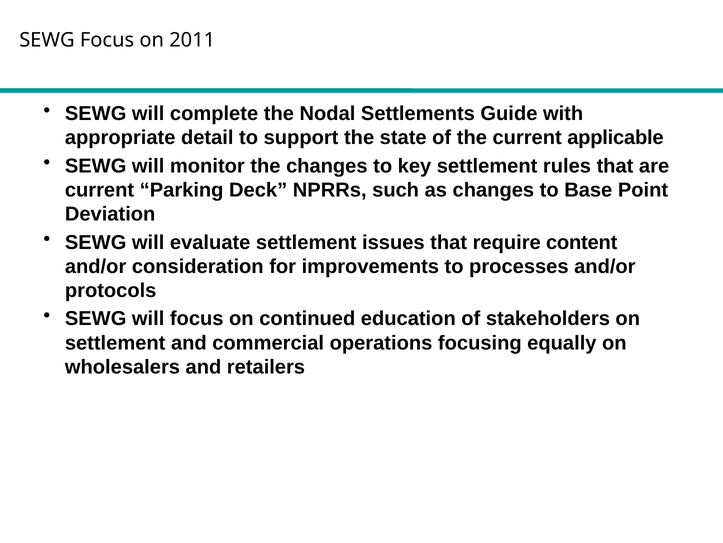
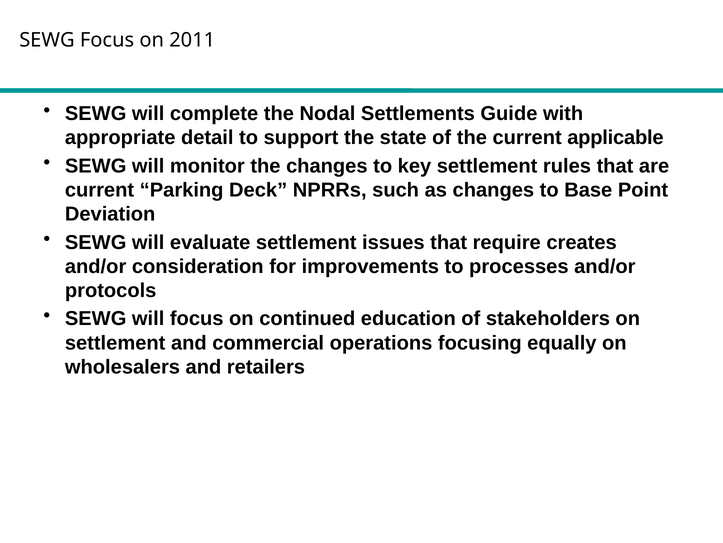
content: content -> creates (582, 242)
